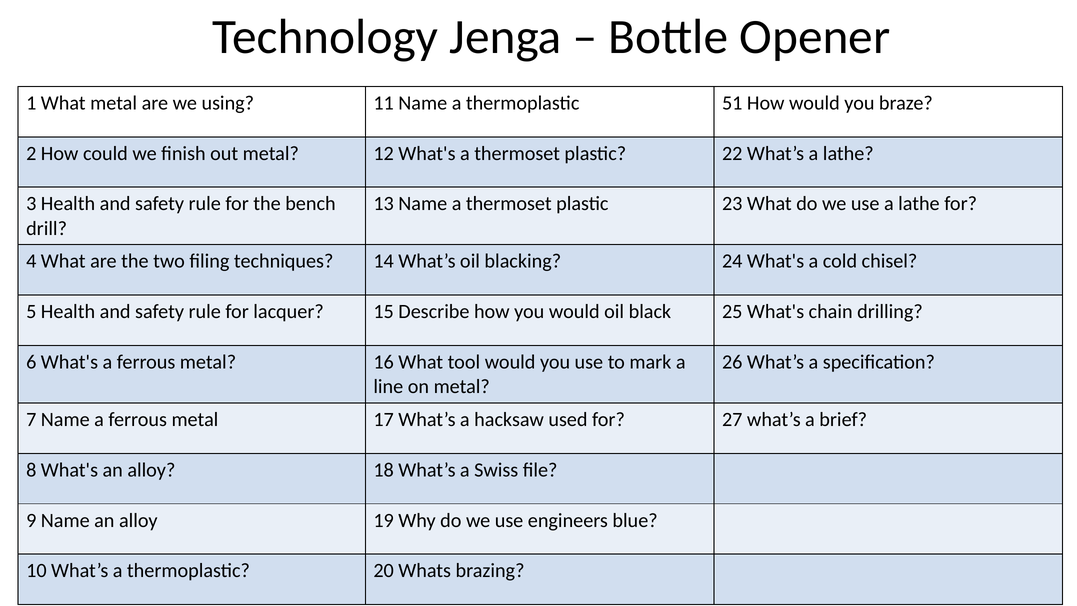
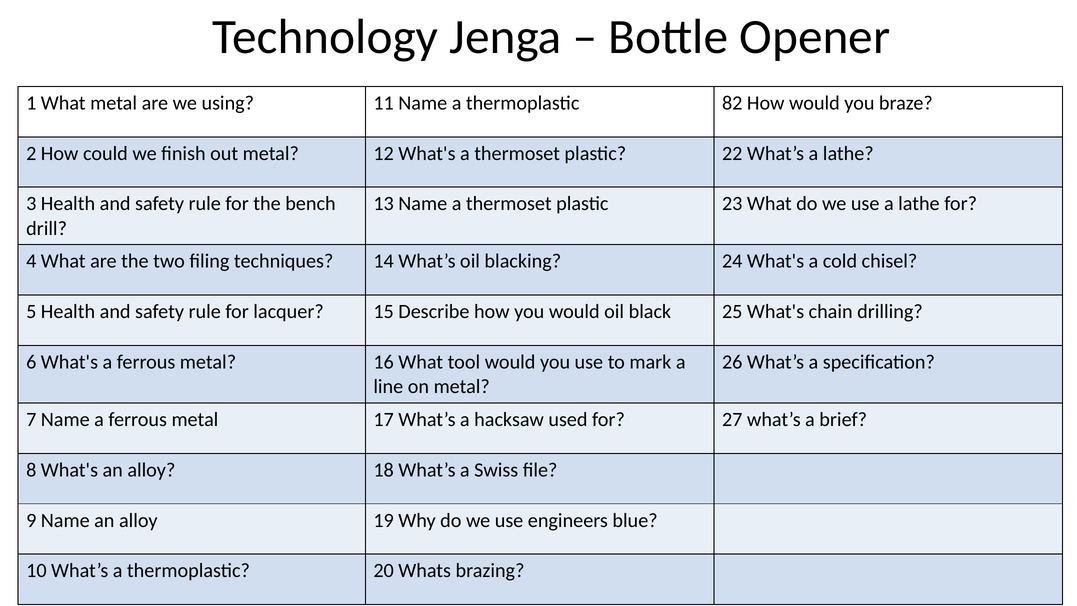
51: 51 -> 82 (732, 103)
